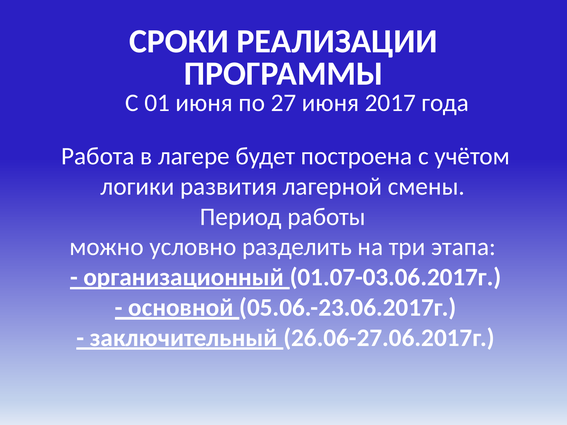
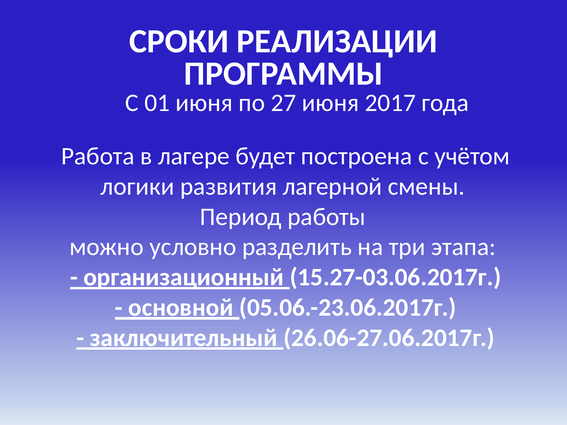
01.07-03.06.2017г: 01.07-03.06.2017г -> 15.27-03.06.2017г (396, 277)
